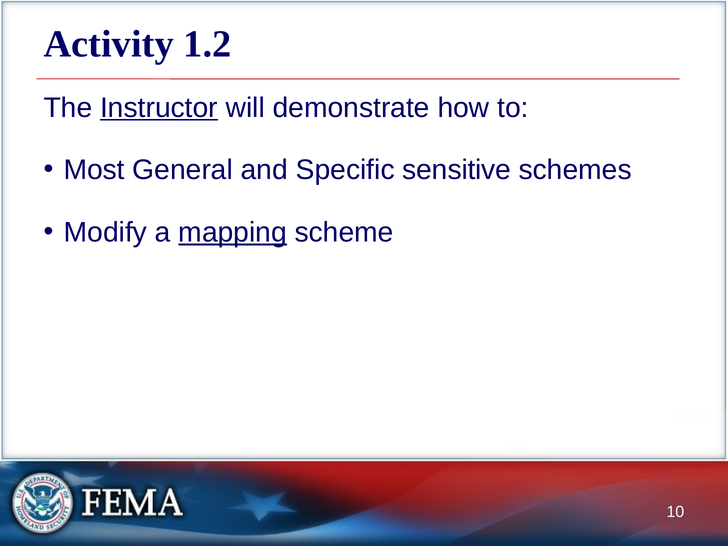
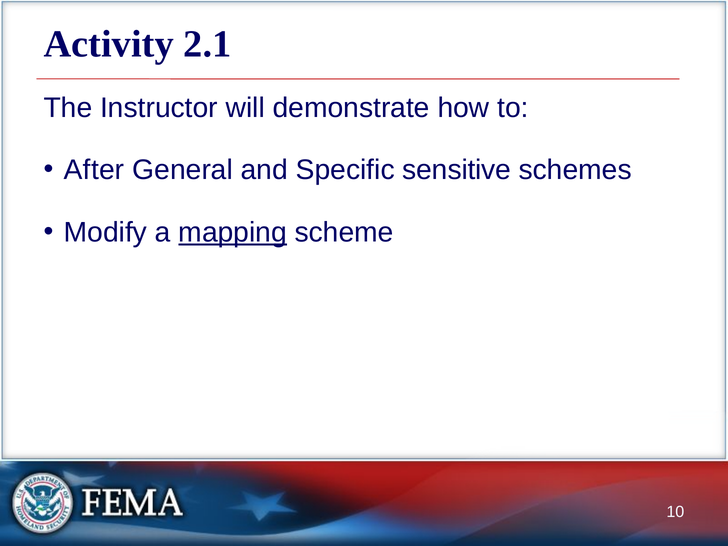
1.2: 1.2 -> 2.1 (207, 44)
Instructor underline: present -> none (159, 108)
Most: Most -> After (94, 170)
